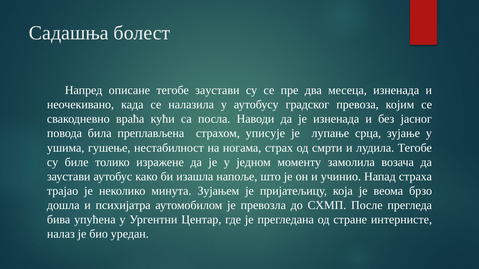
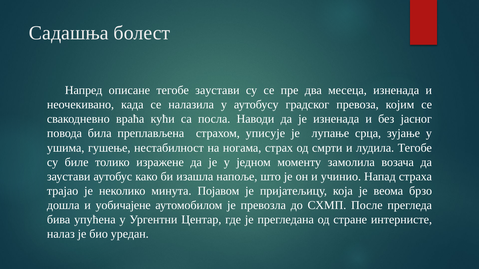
Зујањем: Зујањем -> Појавом (218, 191)
психијатра: психијатра -> уобичајене (123, 205)
